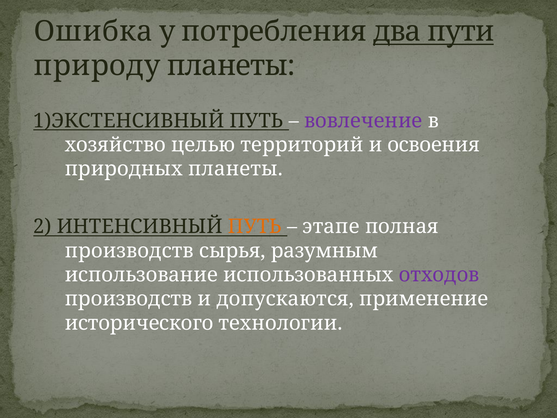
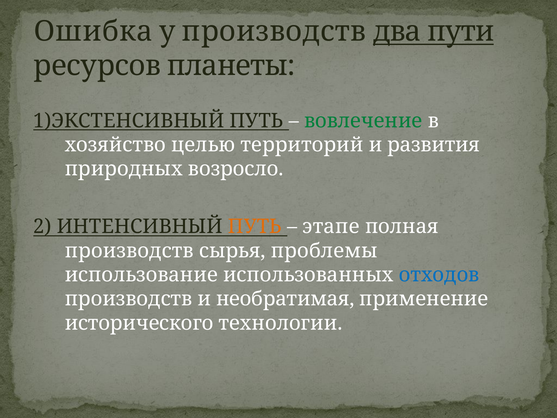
у потребления: потребления -> производств (274, 31)
природу: природу -> ресурсов (97, 66)
вовлечение colour: purple -> green (363, 121)
освоения: освоения -> развития (434, 145)
природных планеты: планеты -> возросло (236, 169)
разумным: разумным -> проблемы (324, 251)
отходов colour: purple -> blue (439, 275)
допускаются: допускаются -> необратимая (285, 299)
